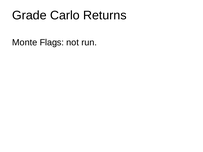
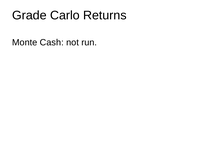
Flags: Flags -> Cash (52, 43)
